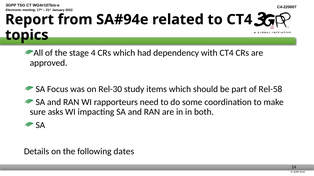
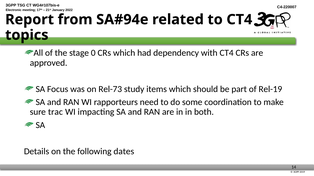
4: 4 -> 0 (93, 53)
Rel-30: Rel-30 -> Rel-73 (110, 89)
Rel-58: Rel-58 -> Rel-19 (270, 89)
asks: asks -> trac (55, 112)
